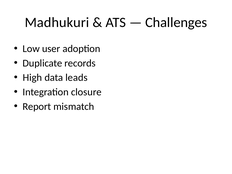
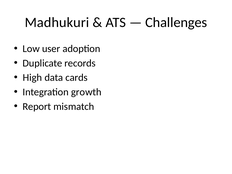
leads: leads -> cards (77, 78)
closure: closure -> growth (86, 92)
